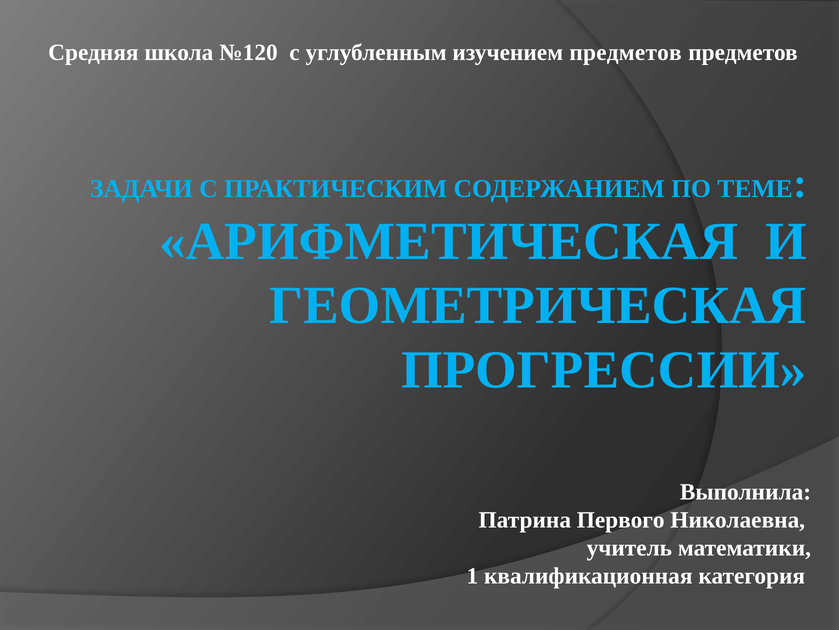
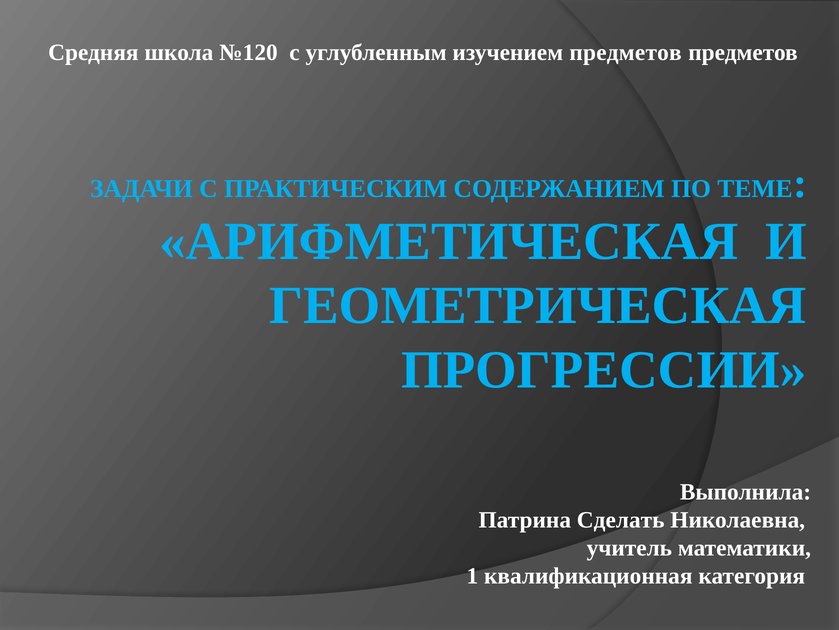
Первого: Первого -> Сделать (621, 520)
